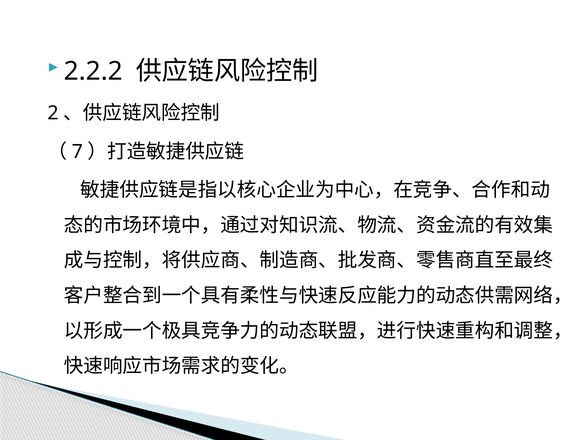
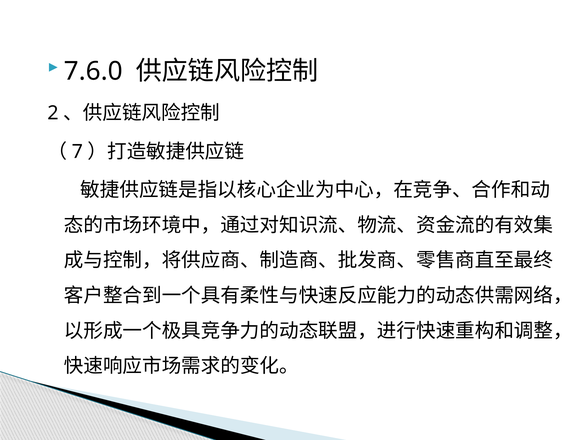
2.2.2: 2.2.2 -> 7.6.0 (93, 71)
